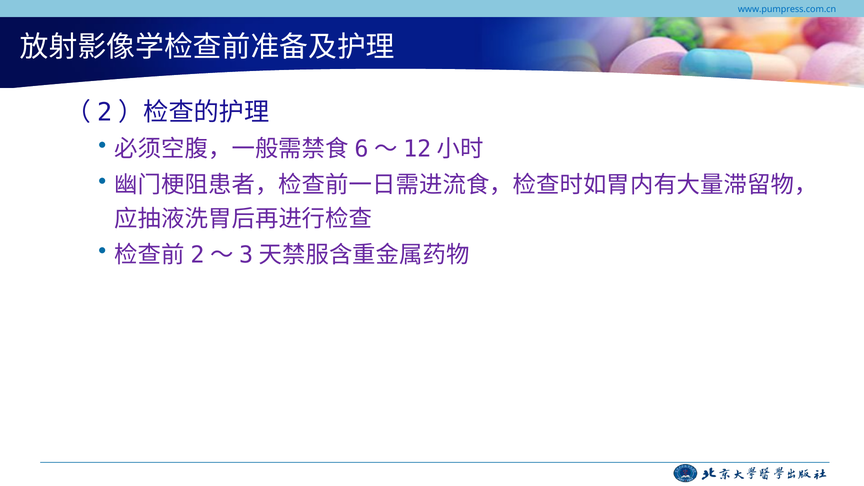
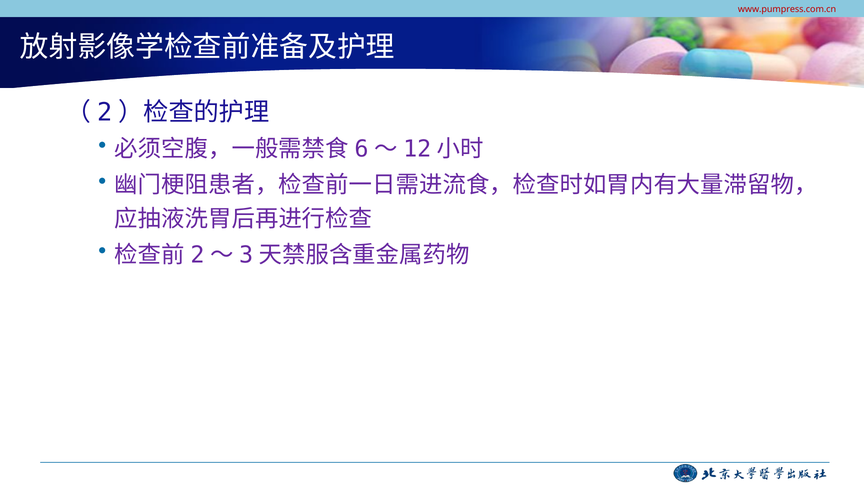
www.pumpress.com.cn colour: blue -> red (787, 9)
